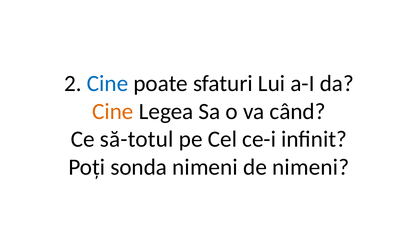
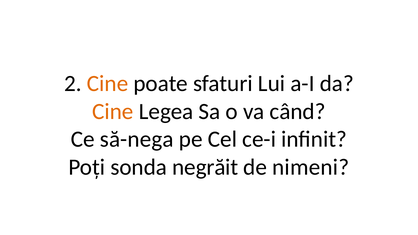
Cine colour: blue -> orange (108, 84)
să-totul: să-totul -> să-nega (137, 139)
sonda nimeni: nimeni -> negrăit (205, 167)
